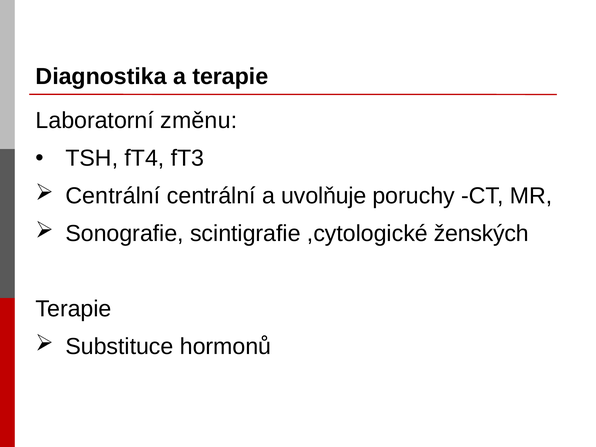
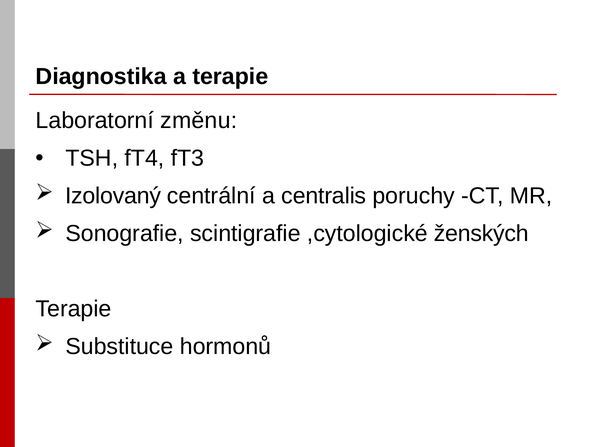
Centrální: Centrální -> Izolovaný (113, 196)
uvolňuje: uvolňuje -> centralis (324, 196)
